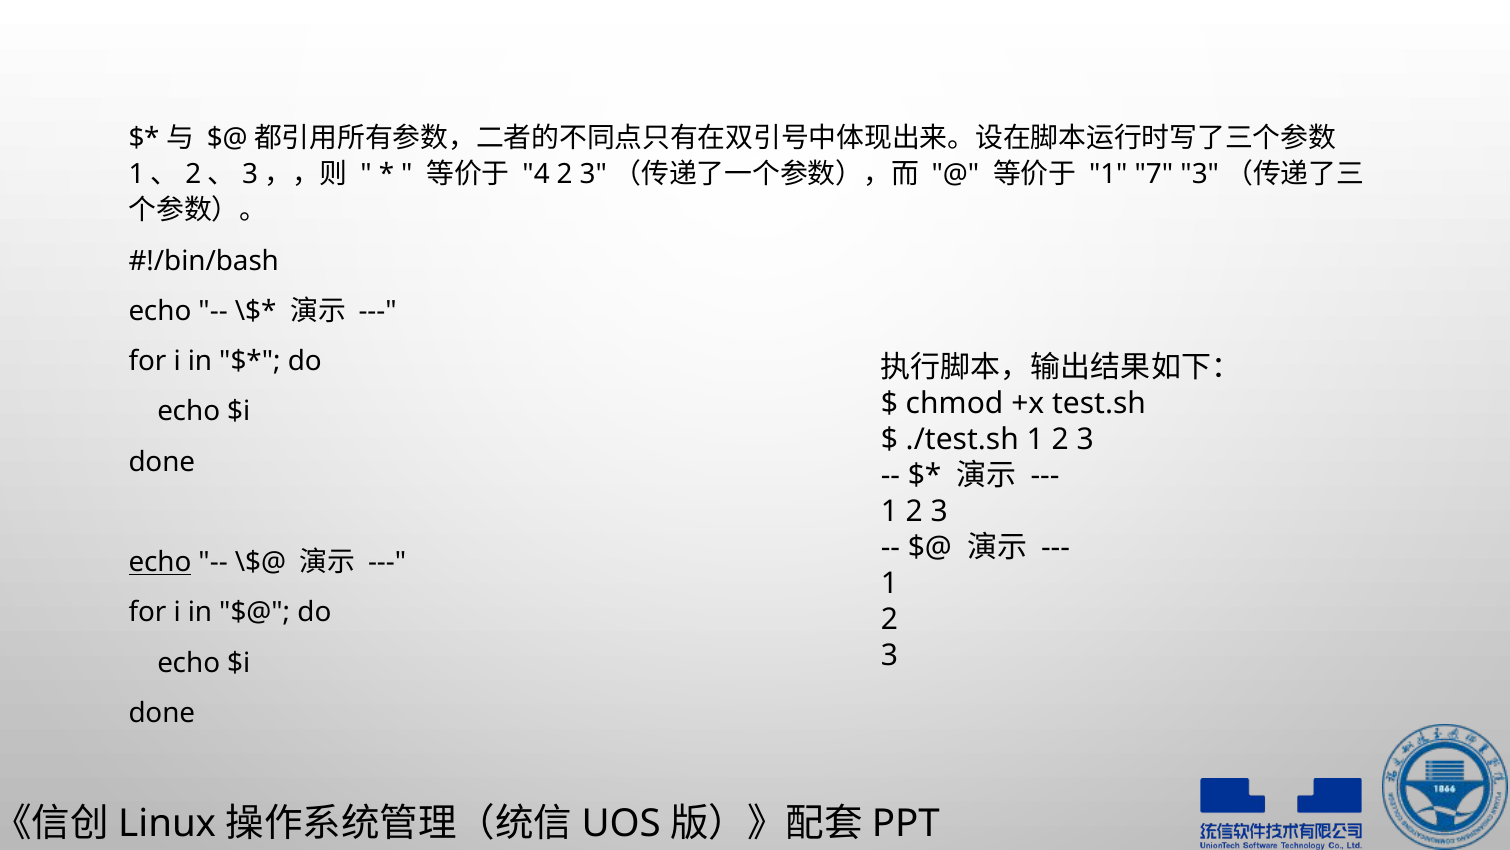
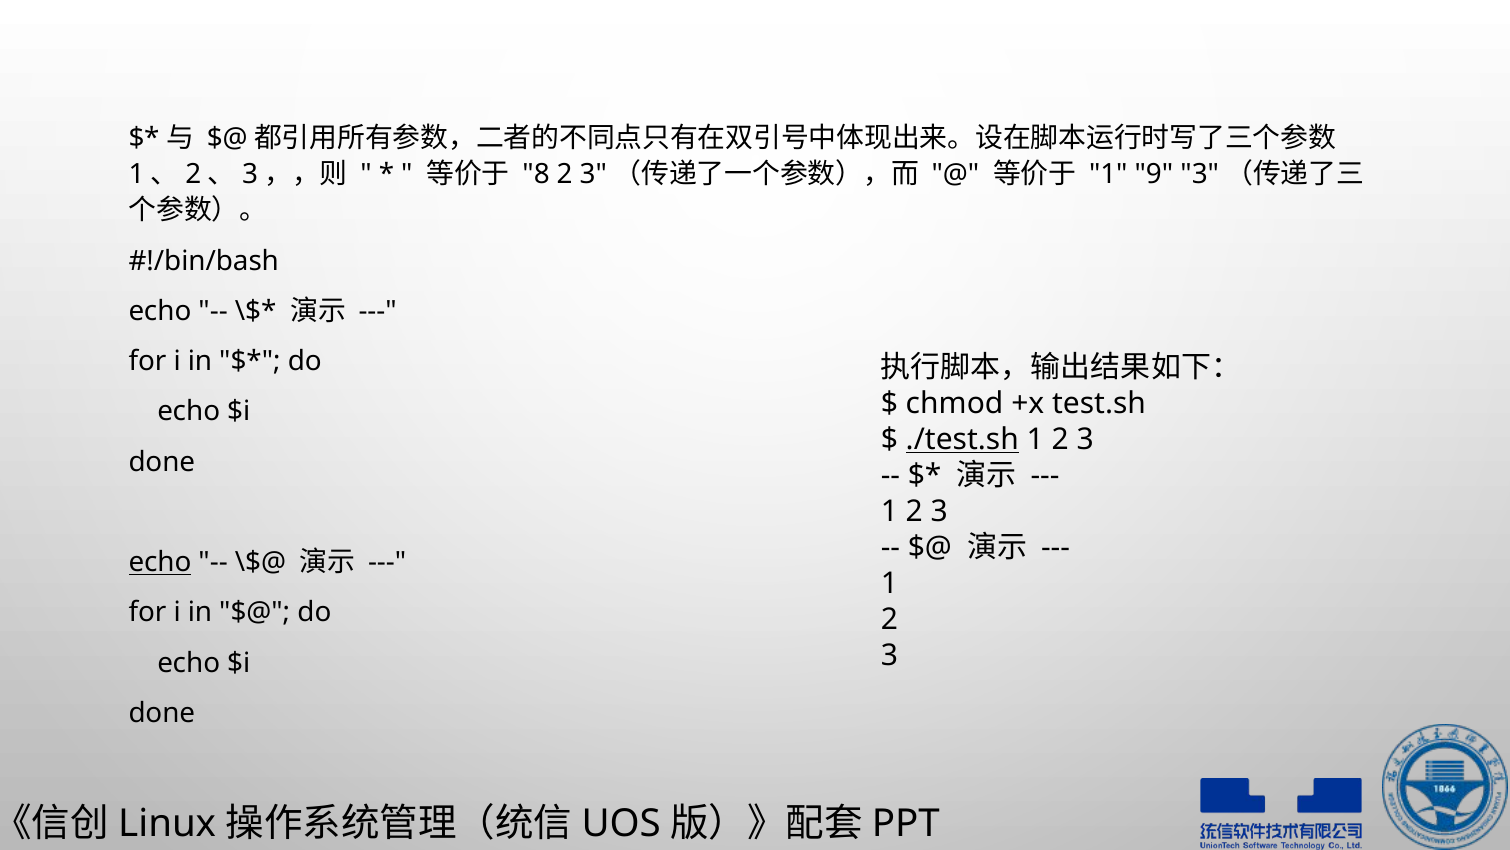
4: 4 -> 8 (536, 174)
7: 7 -> 9 (1154, 174)
./test.sh underline: none -> present (962, 439)
